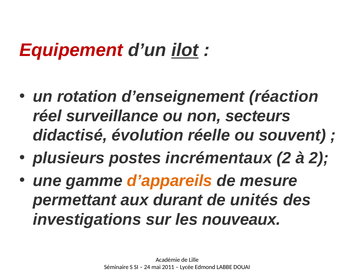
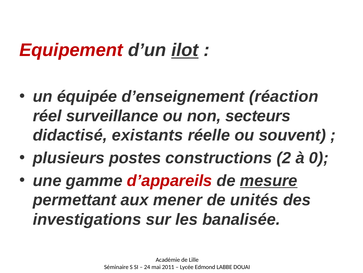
rotation: rotation -> équipée (87, 96)
évolution: évolution -> existants (148, 135)
incrémentaux: incrémentaux -> constructions (219, 158)
à 2: 2 -> 0 (319, 158)
d’appareils colour: orange -> red (170, 180)
mesure underline: none -> present (269, 180)
durant: durant -> mener (178, 200)
nouveaux: nouveaux -> banalisée (241, 219)
